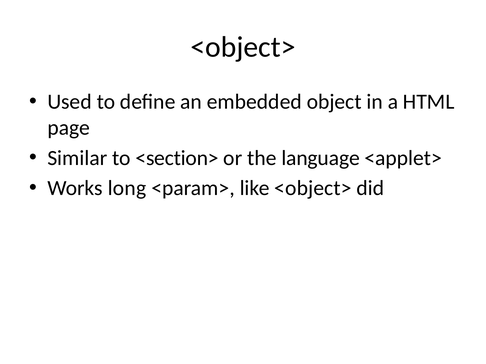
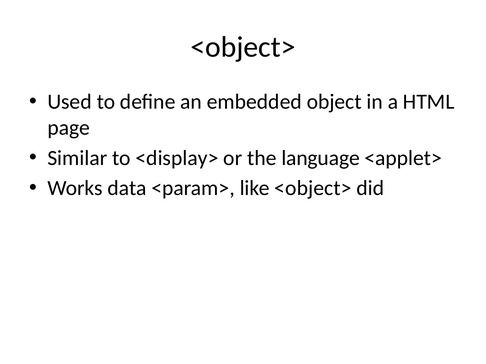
<section>: <section> -> <display> (177, 158)
long: long -> data (127, 188)
